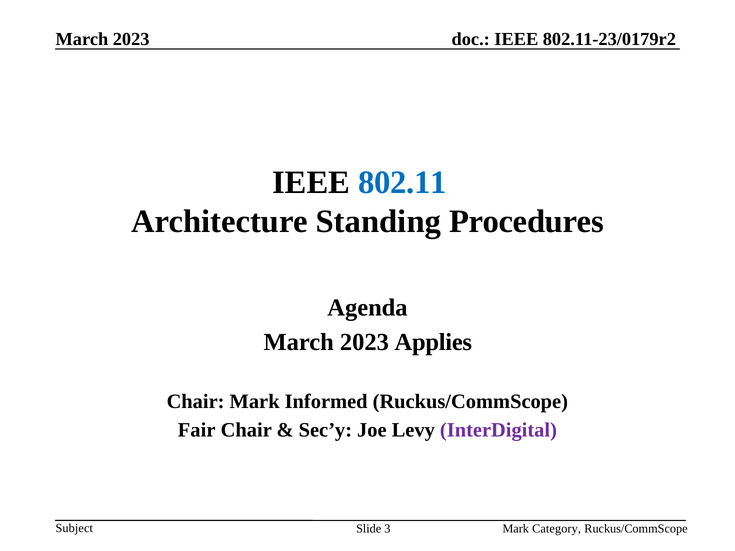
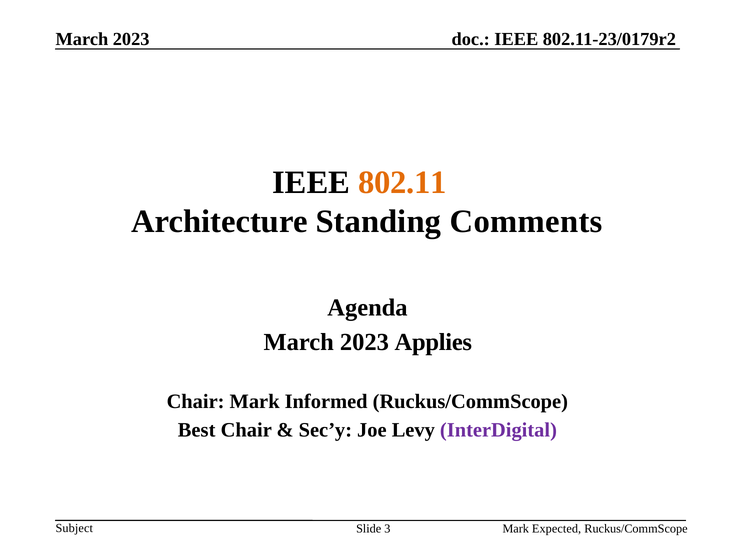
802.11 colour: blue -> orange (402, 183)
Procedures: Procedures -> Comments (526, 222)
Fair: Fair -> Best (197, 430)
Category: Category -> Expected (557, 529)
